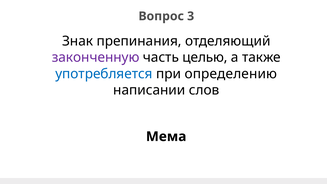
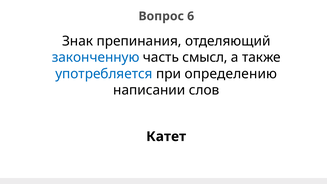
3: 3 -> 6 (191, 16)
законченную colour: purple -> blue (96, 57)
целью: целью -> смысл (205, 57)
Мема: Мема -> Катет (166, 137)
